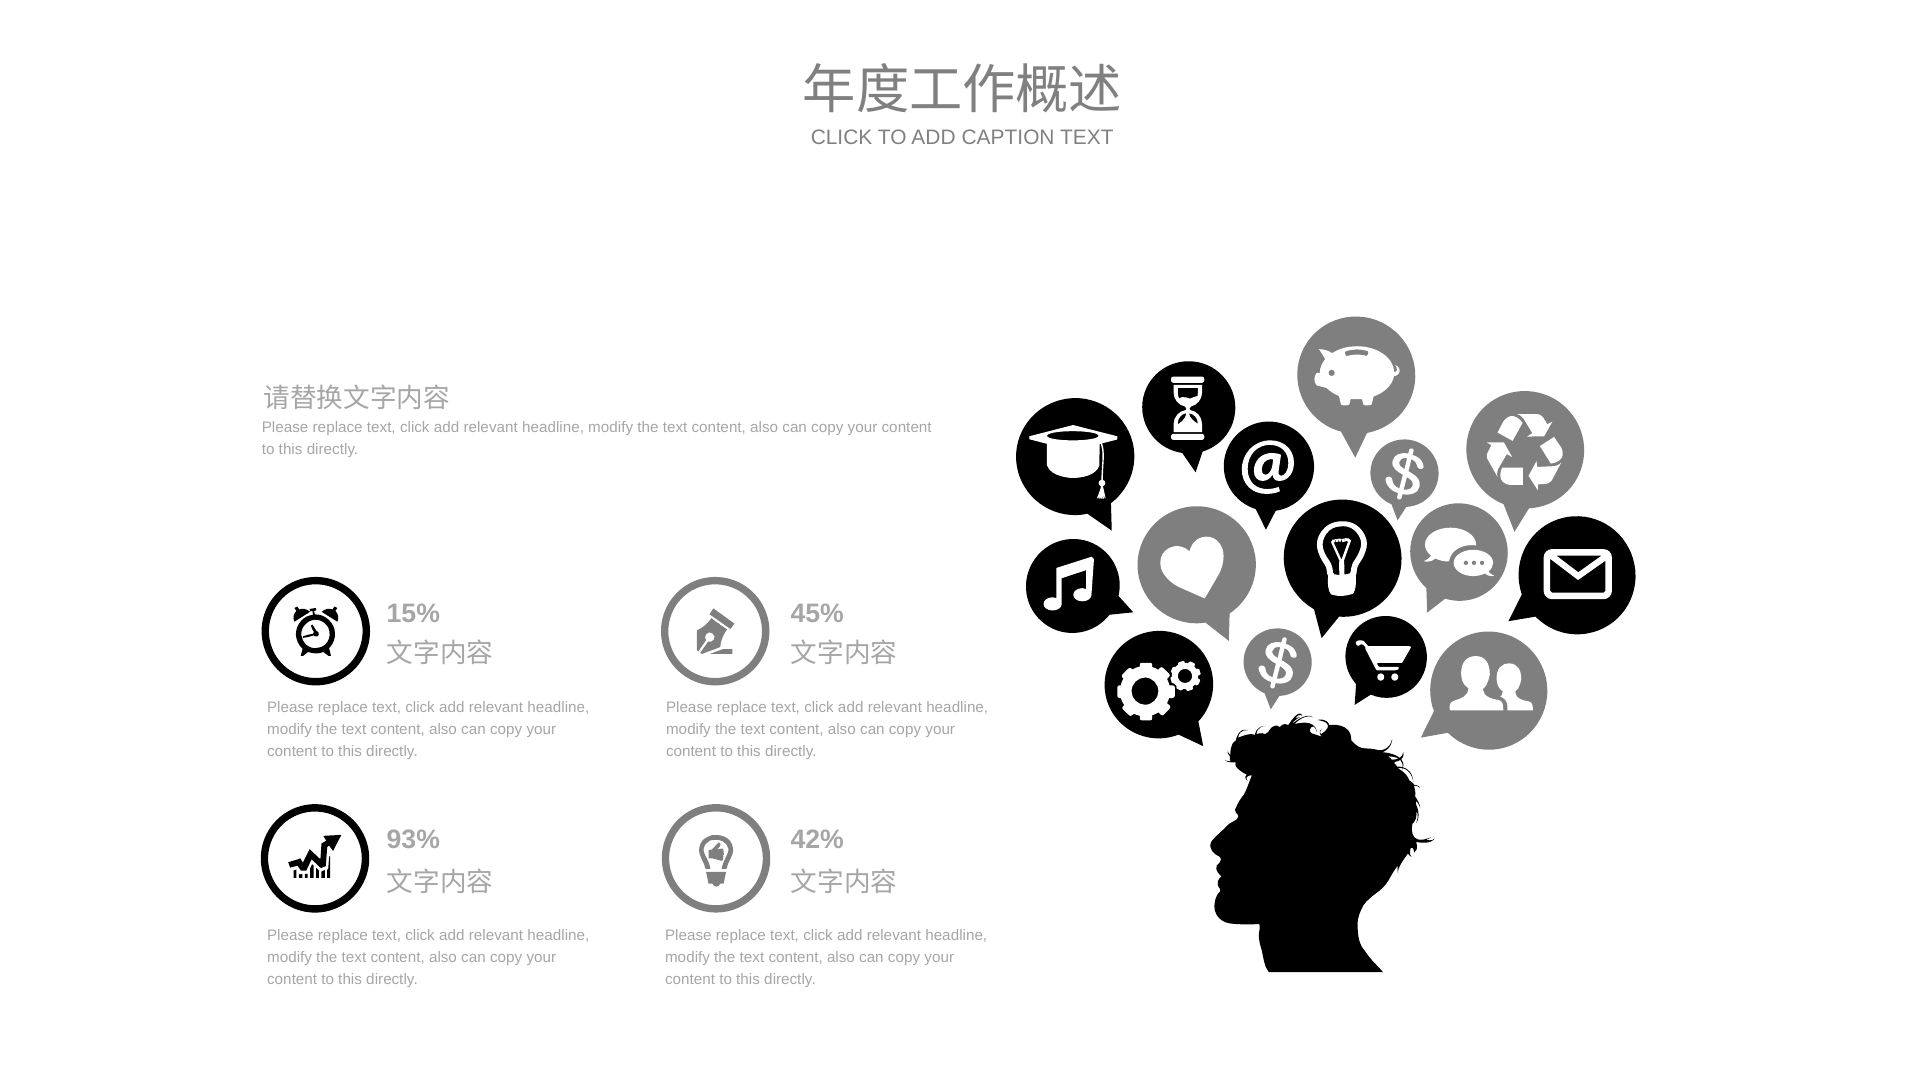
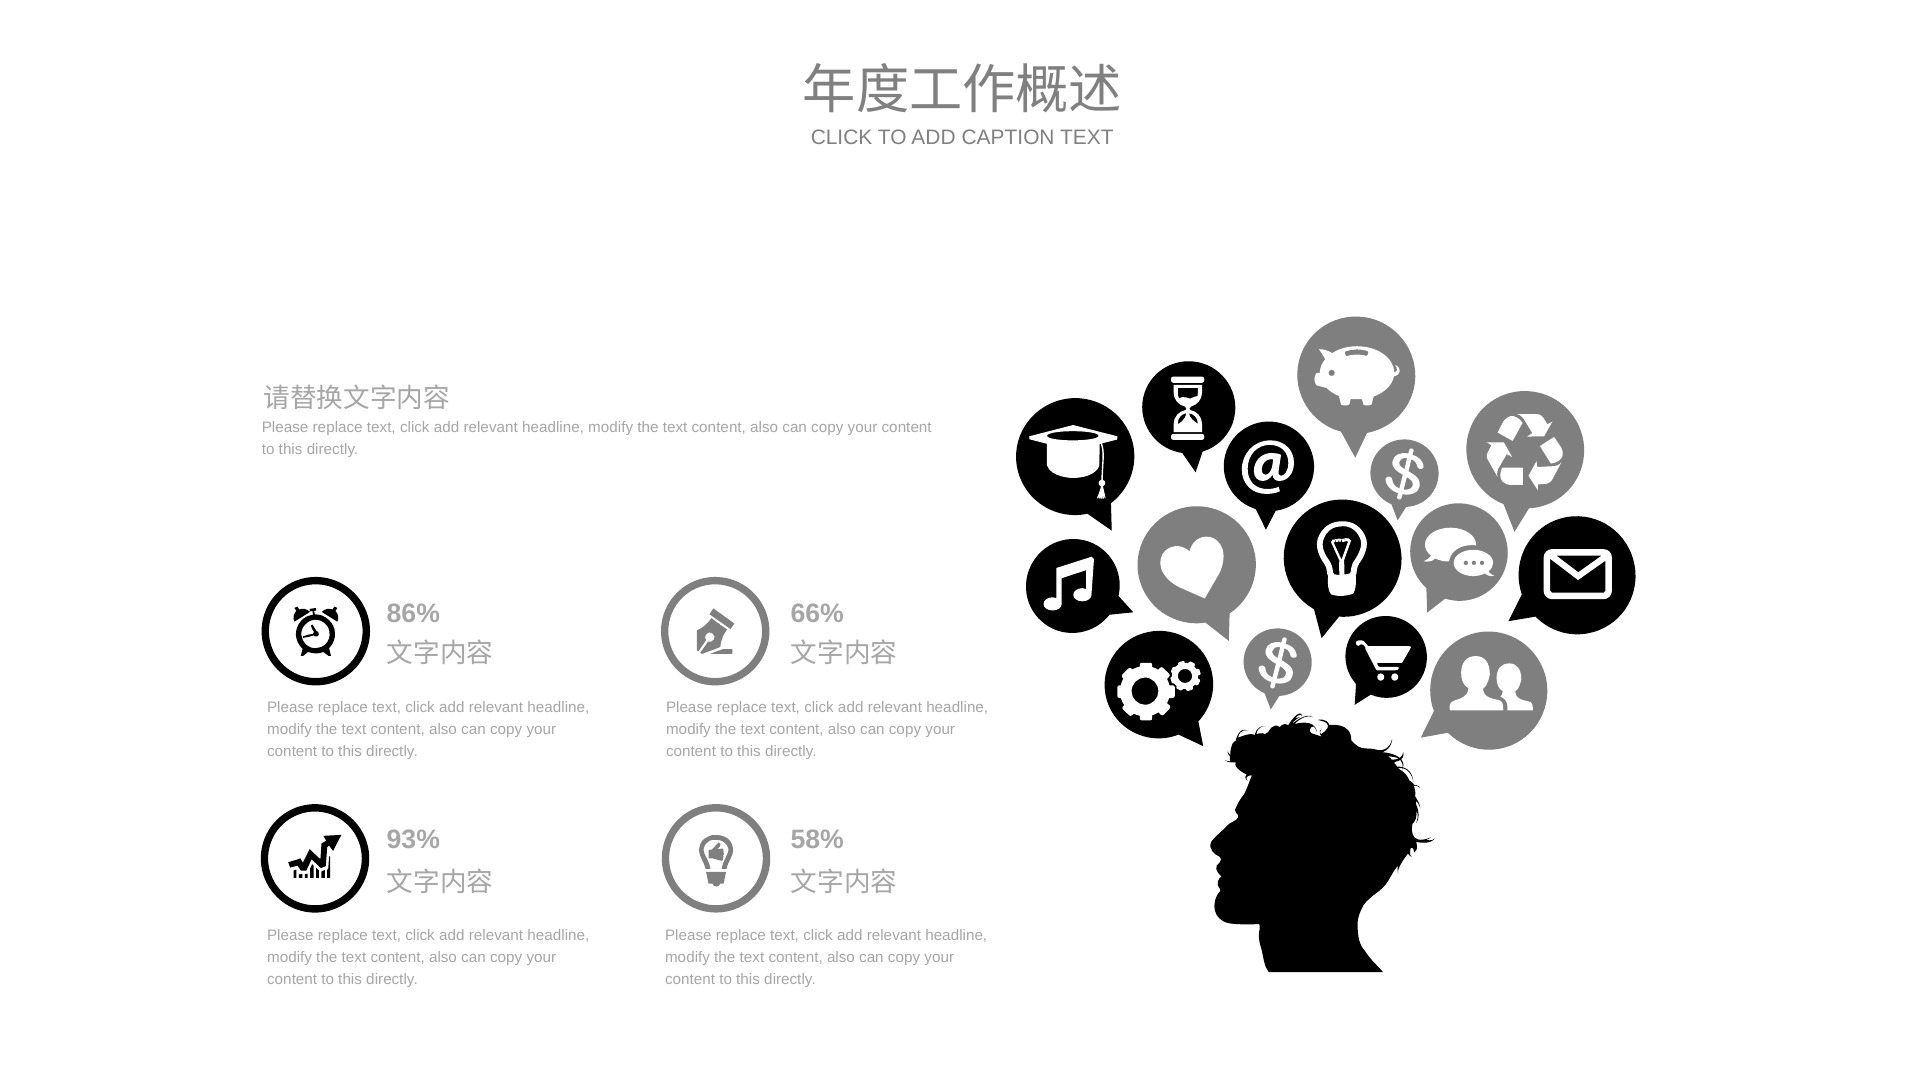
15%: 15% -> 86% (413, 614)
45%: 45% -> 66% (817, 614)
42%: 42% -> 58% (817, 840)
